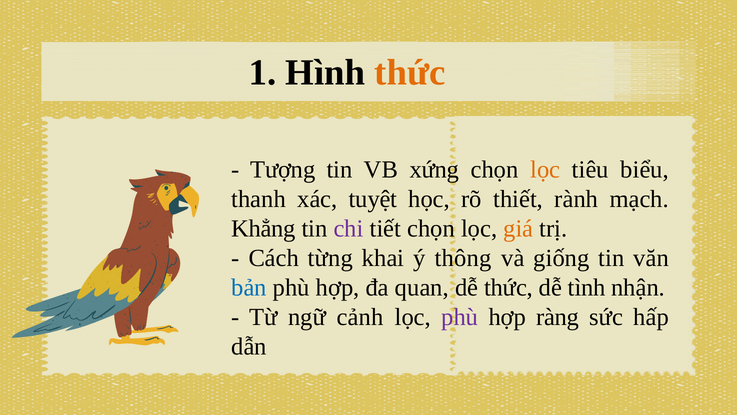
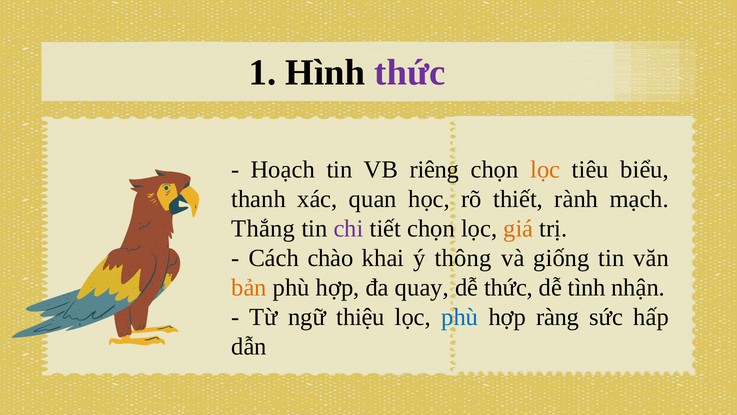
thức colour: orange -> purple (410, 72)
Tượng: Tượng -> Hoạch (283, 169)
xứng: xứng -> riêng (434, 169)
tuyệt: tuyệt -> quan (373, 199)
Khẳng: Khẳng -> Thắng (263, 228)
từng: từng -> chào (331, 258)
bản colour: blue -> orange (249, 287)
quan: quan -> quay (422, 287)
cảnh: cảnh -> thiệu (360, 317)
phù colour: purple -> blue (460, 317)
